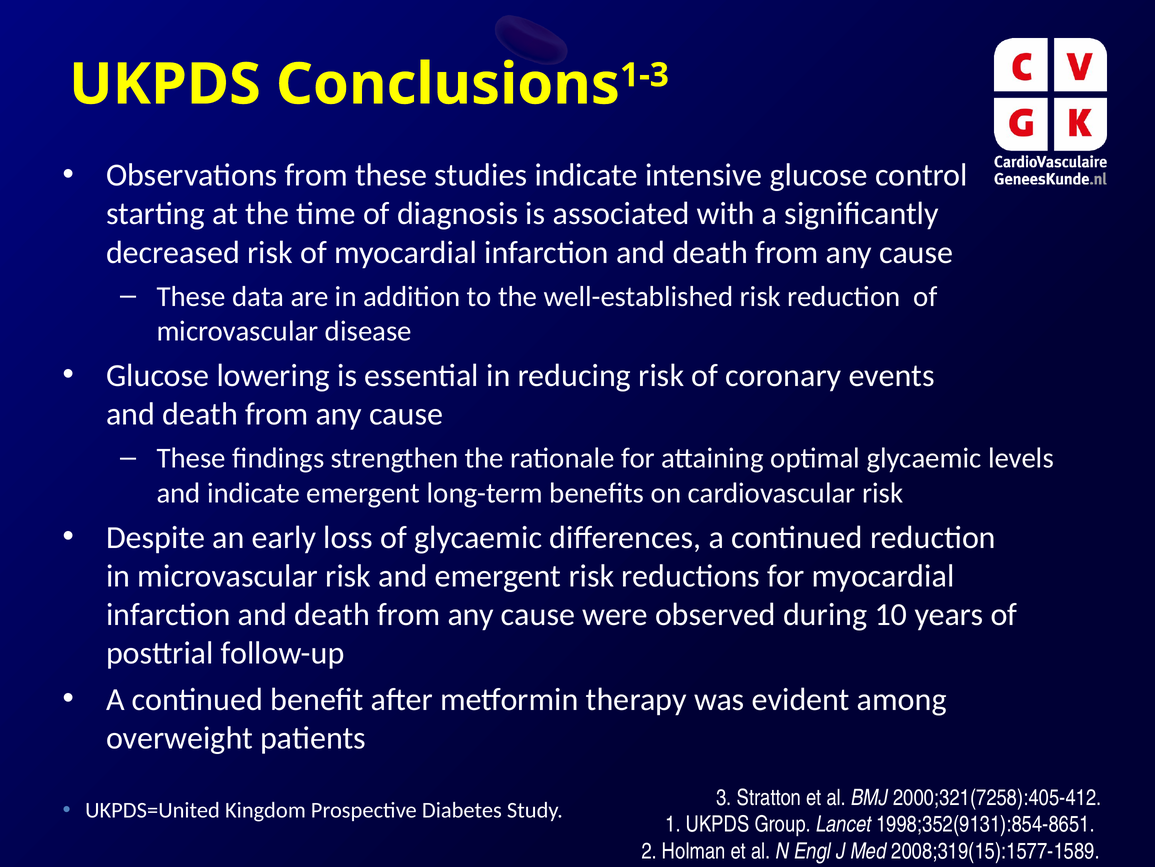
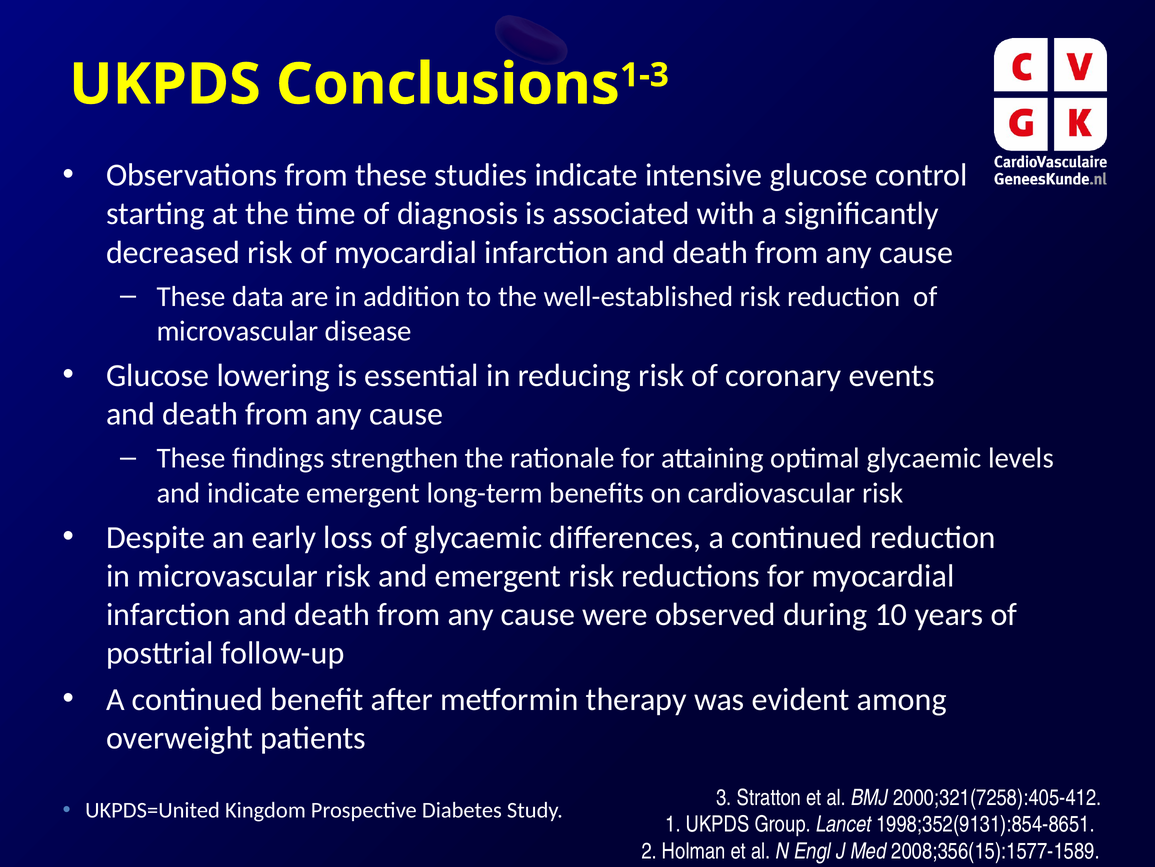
2008;319(15):1577-1589: 2008;319(15):1577-1589 -> 2008;356(15):1577-1589 (996, 850)
